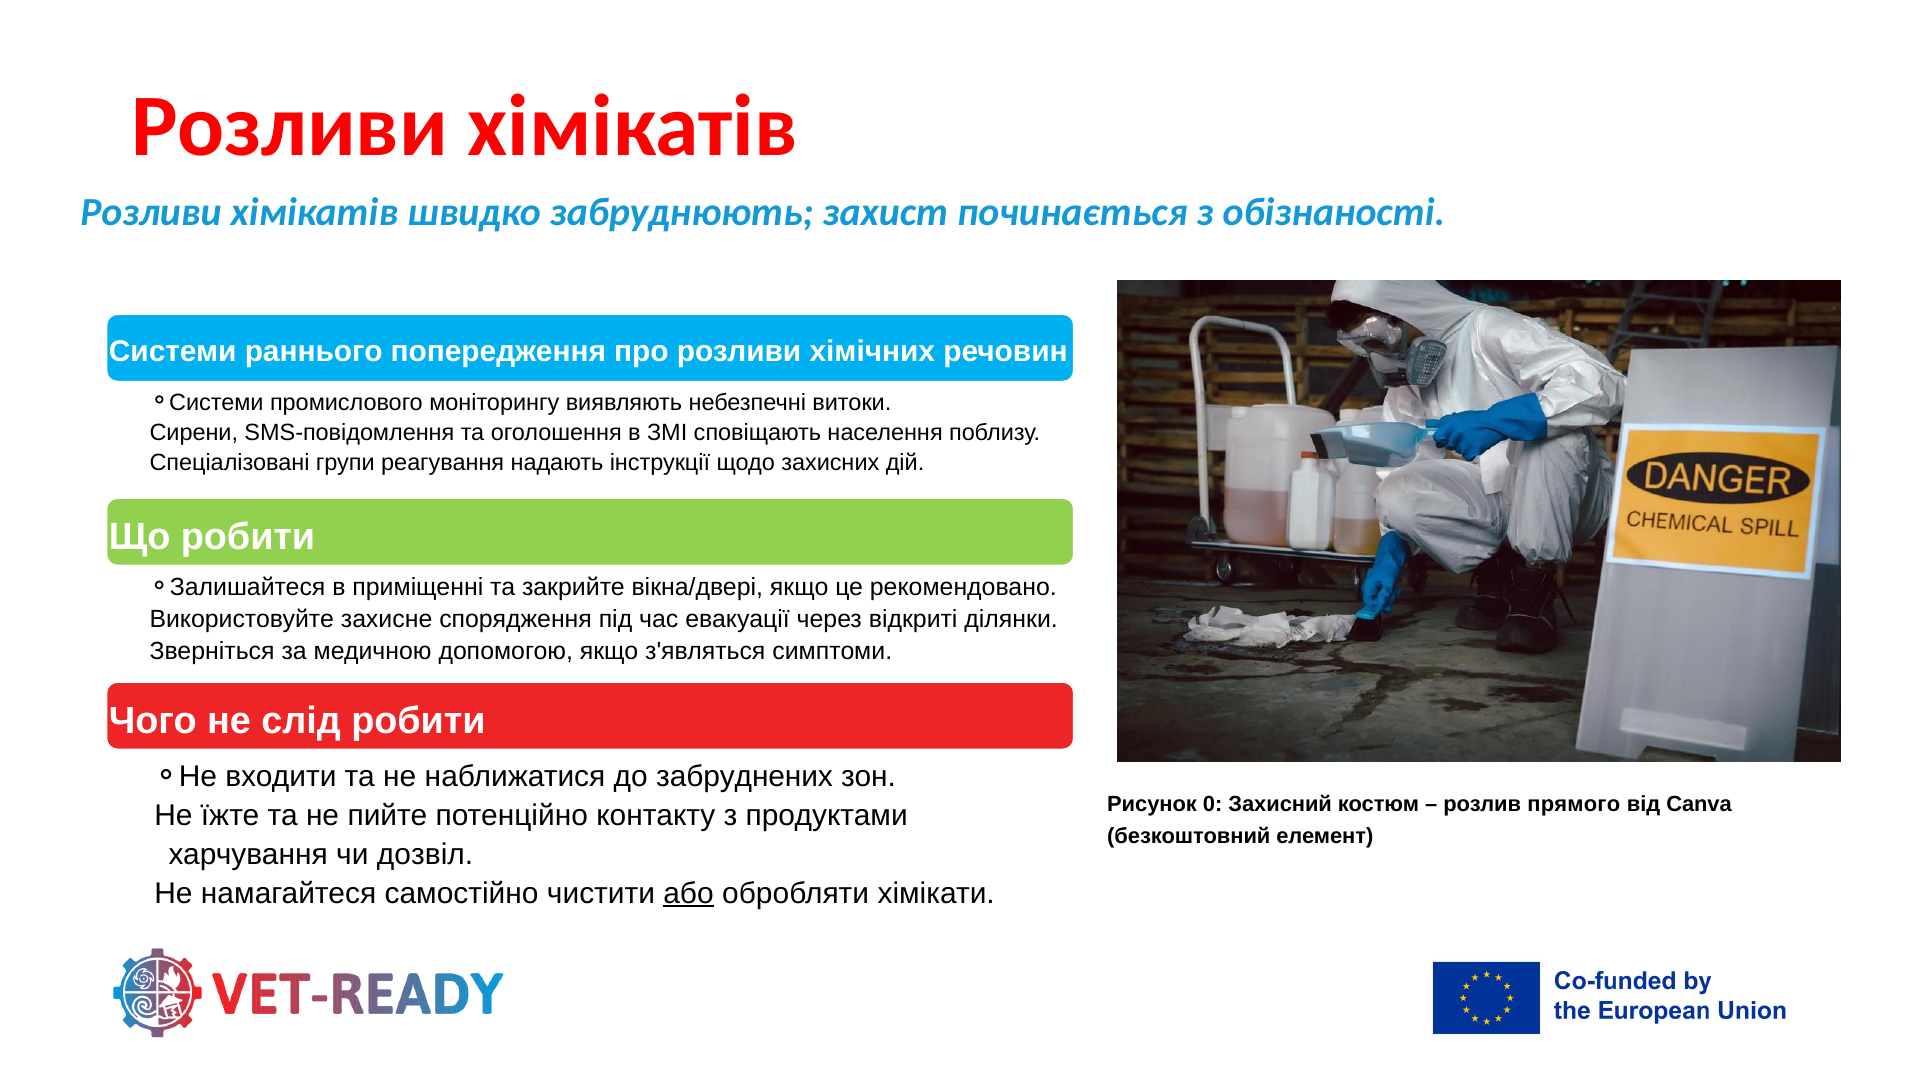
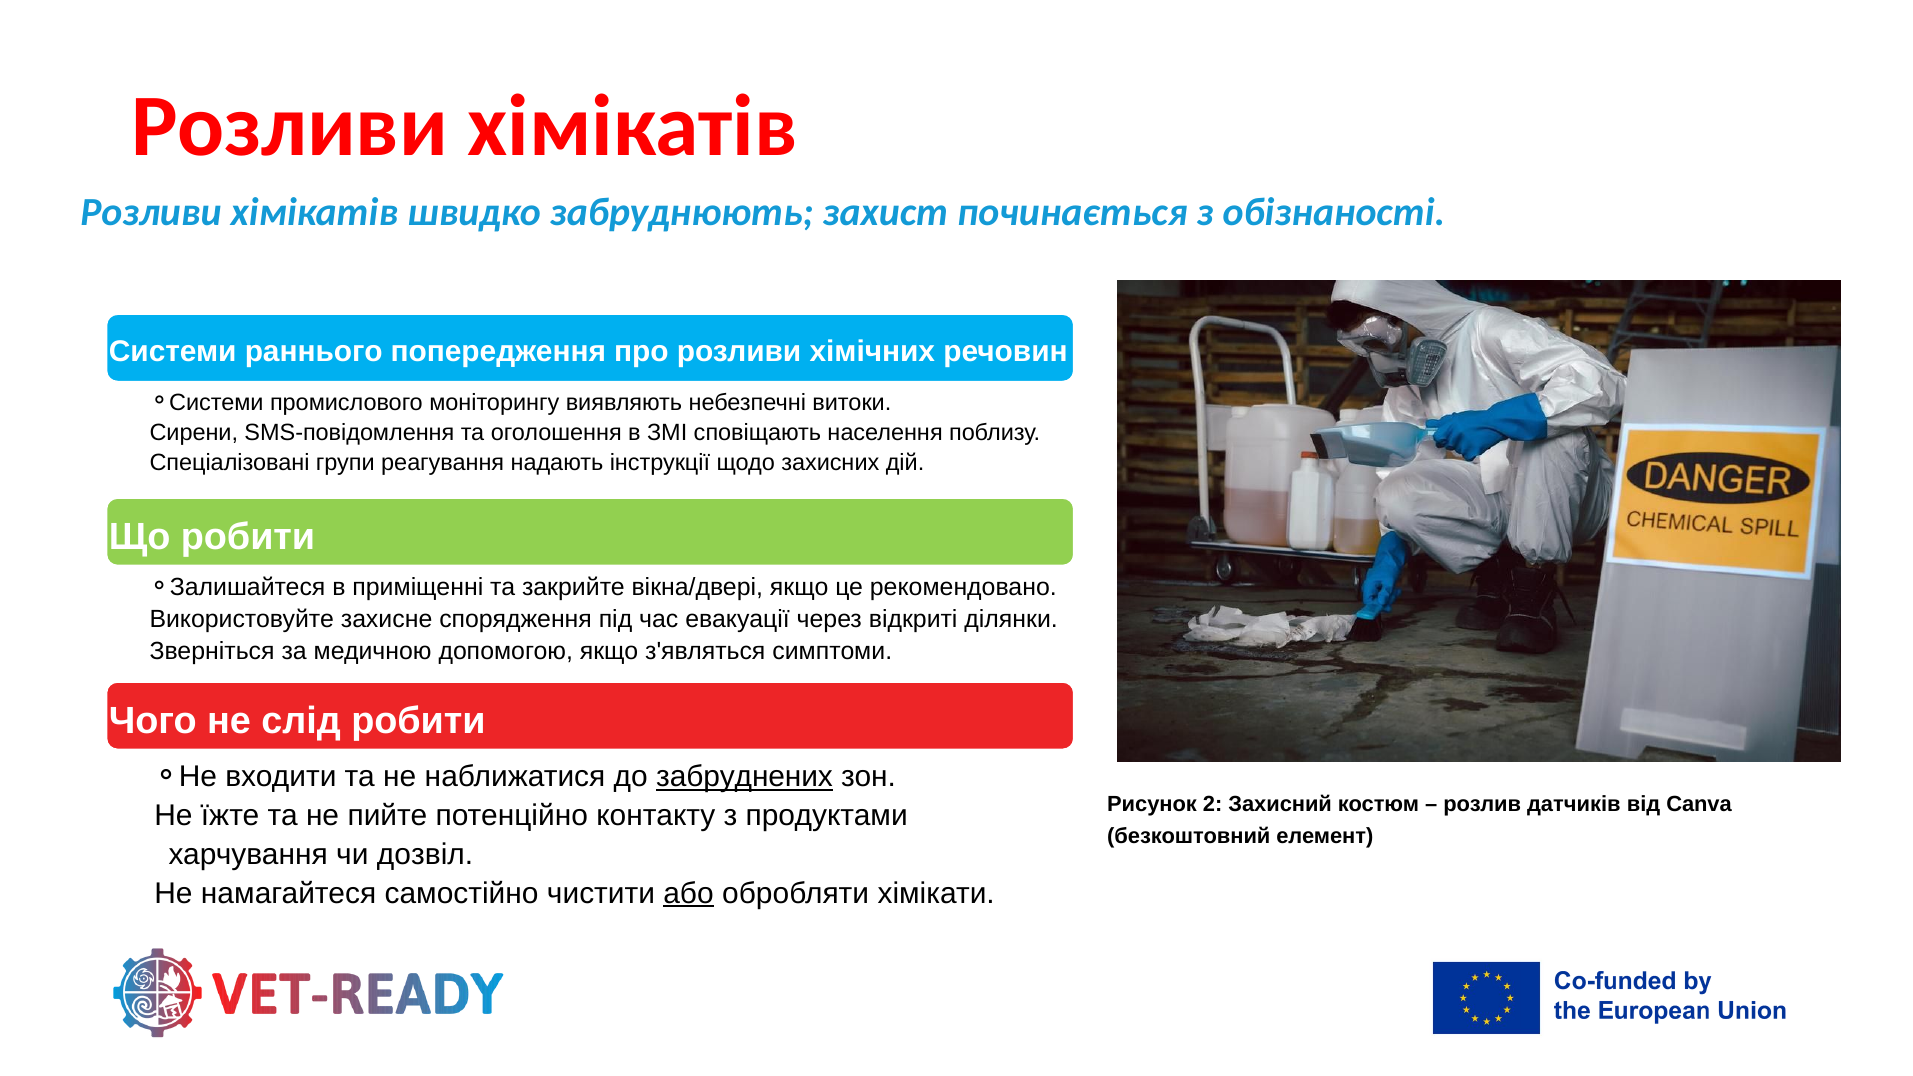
забруднених underline: none -> present (745, 777)
0: 0 -> 2 (1213, 805)
прямого: прямого -> датчиків (1574, 805)
